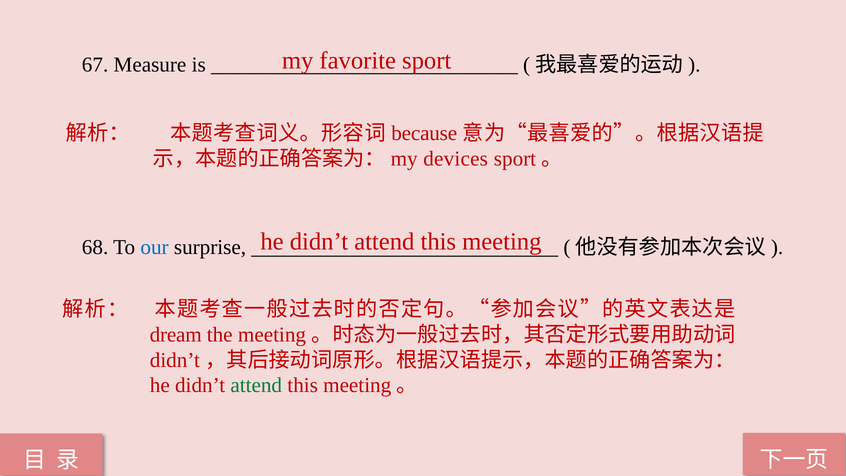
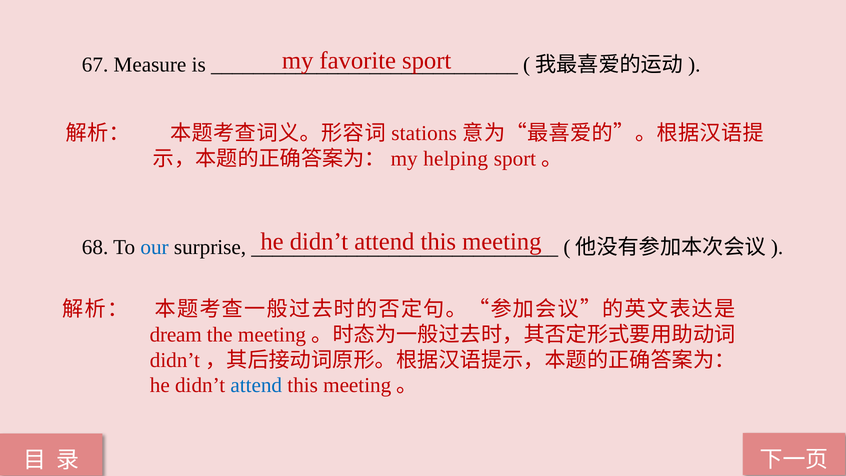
because: because -> stations (424, 133)
devices: devices -> helping (456, 159)
attend colour: green -> blue (256, 385)
